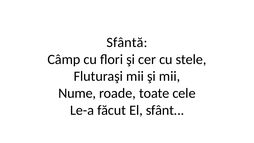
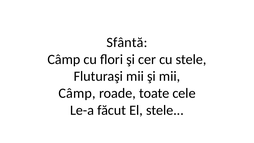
Nume: Nume -> Câmp (77, 93)
El sfânt: sfânt -> stele (165, 110)
